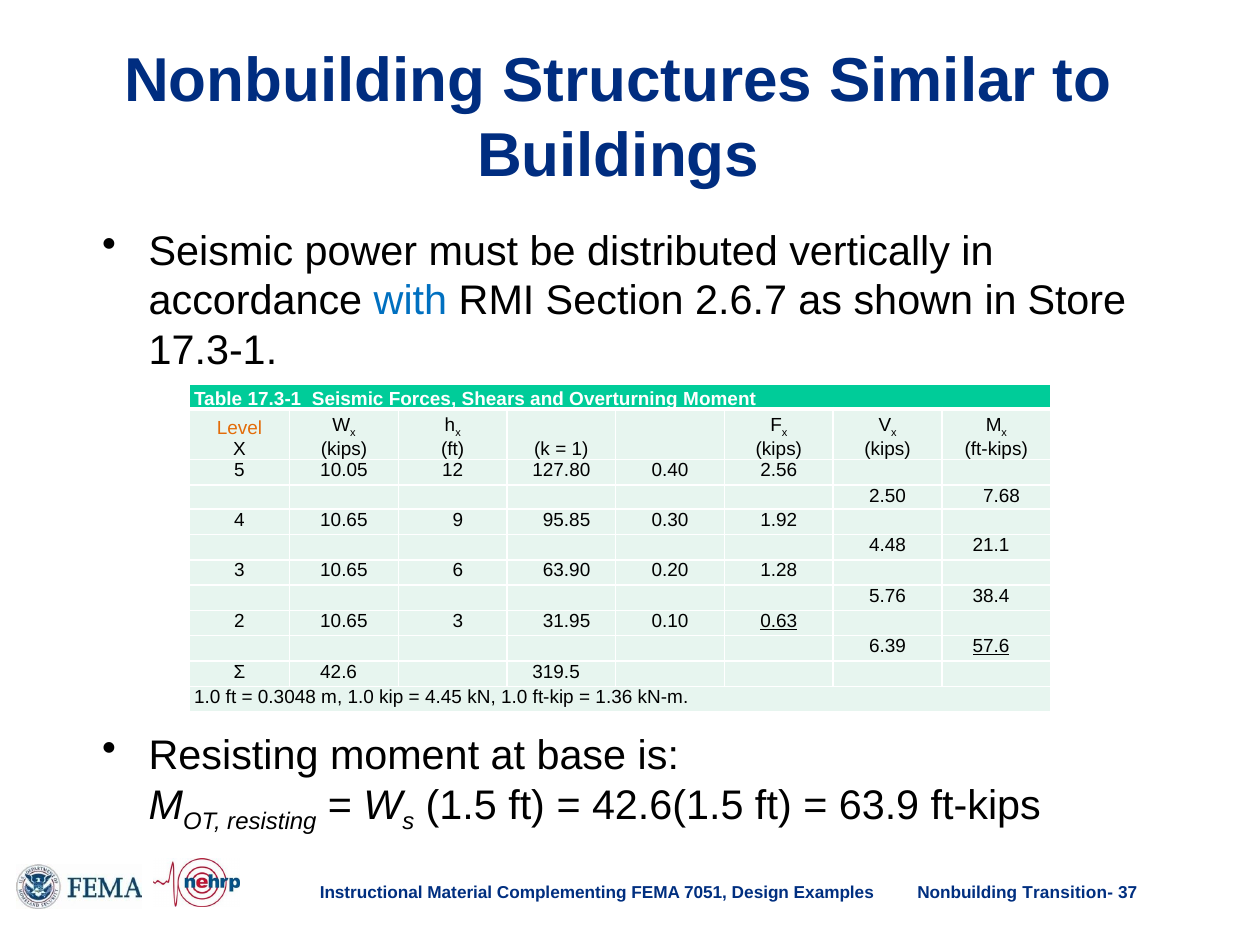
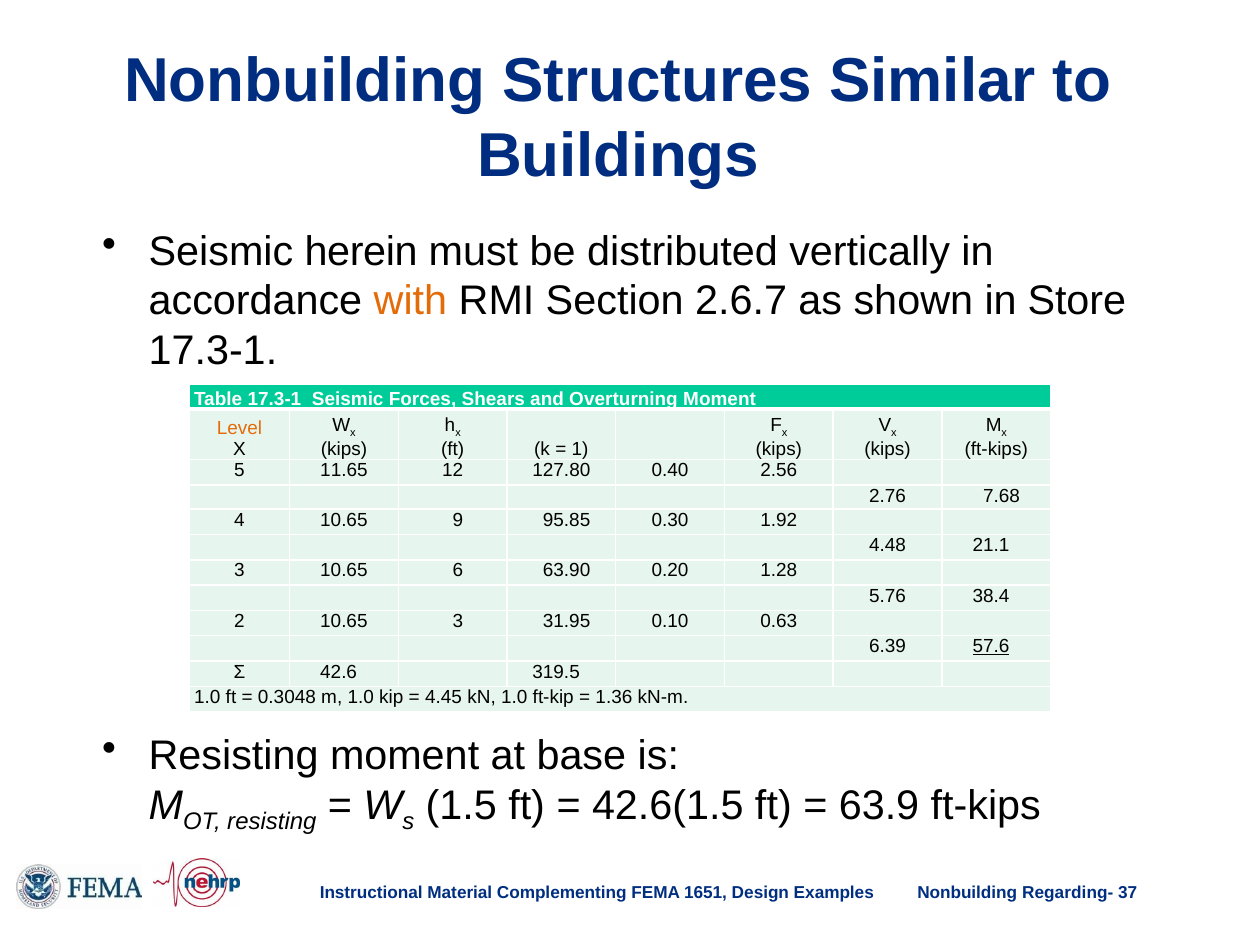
power: power -> herein (361, 252)
with colour: blue -> orange (410, 301)
10.05: 10.05 -> 11.65 (344, 471)
2.50: 2.50 -> 2.76 (887, 496)
0.63 underline: present -> none (779, 621)
7051: 7051 -> 1651 (706, 893)
Transition-: Transition- -> Regarding- (1068, 893)
